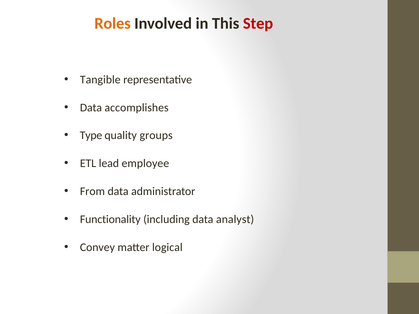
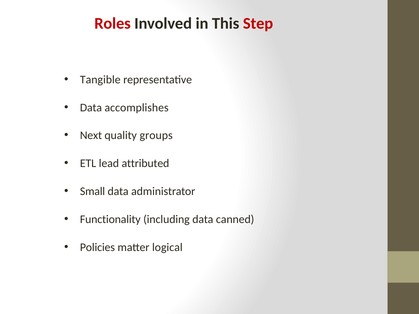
Roles colour: orange -> red (113, 23)
Type: Type -> Next (91, 136)
employee: employee -> attributed (145, 164)
From: From -> Small (93, 191)
analyst: analyst -> canned (235, 219)
Convey: Convey -> Policies (97, 247)
